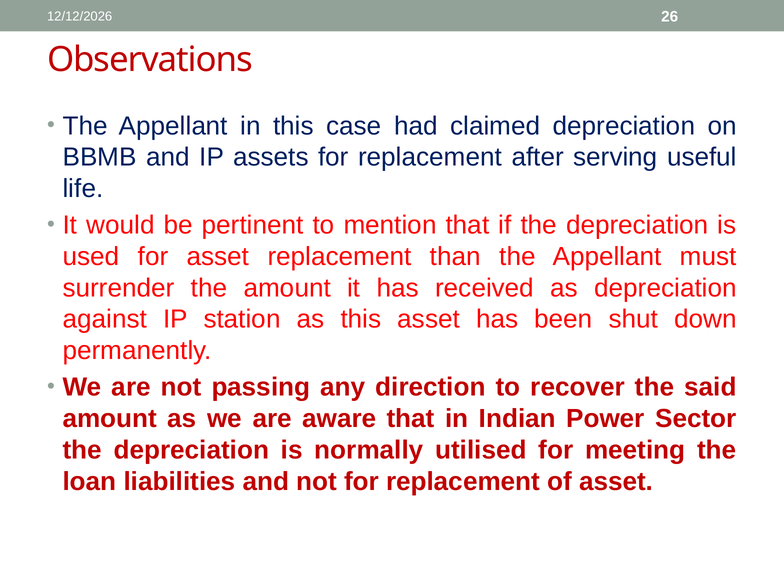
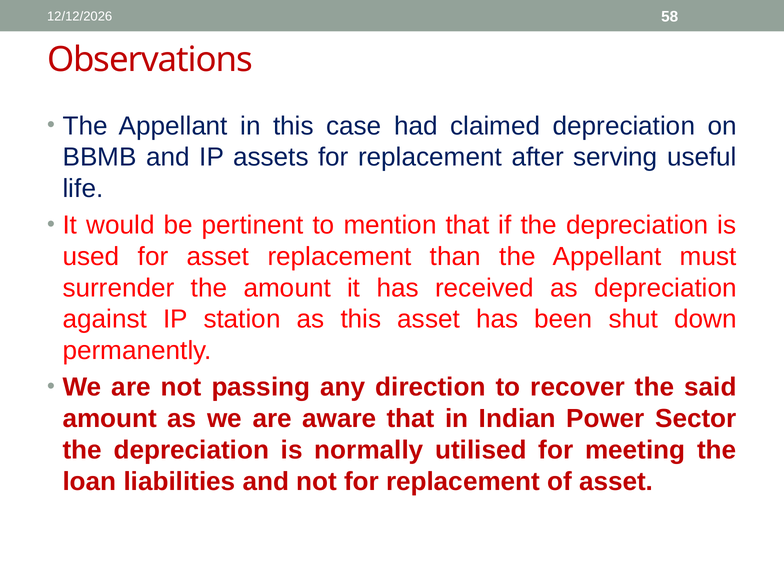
26: 26 -> 58 (670, 17)
